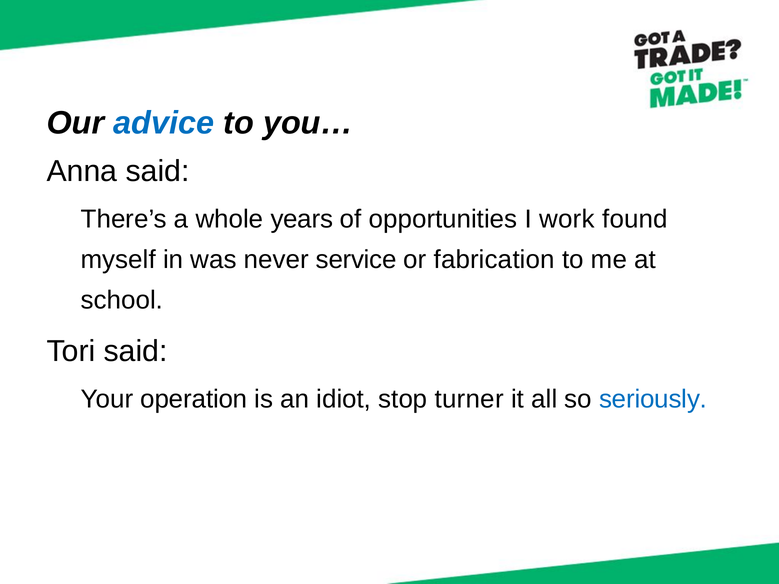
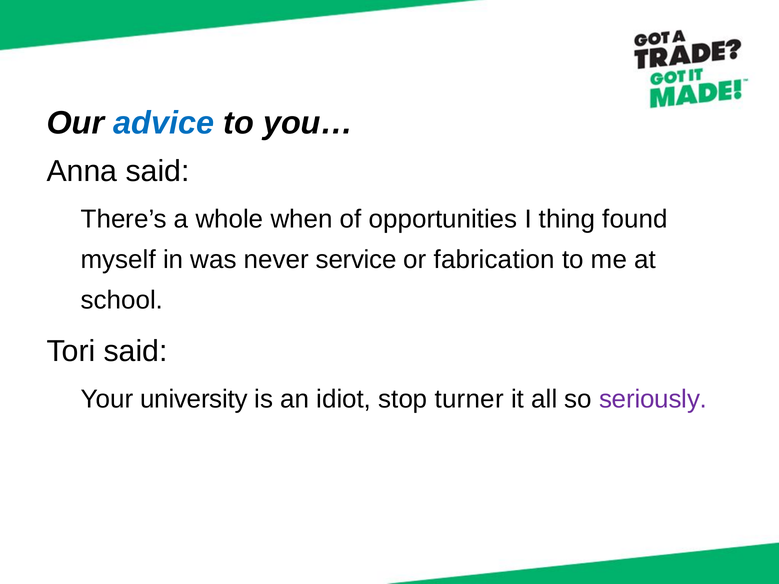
years: years -> when (302, 219)
work: work -> thing (567, 219)
operation: operation -> university (194, 399)
seriously colour: blue -> purple (653, 399)
